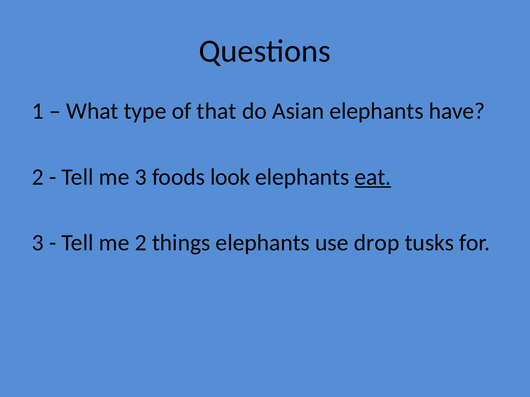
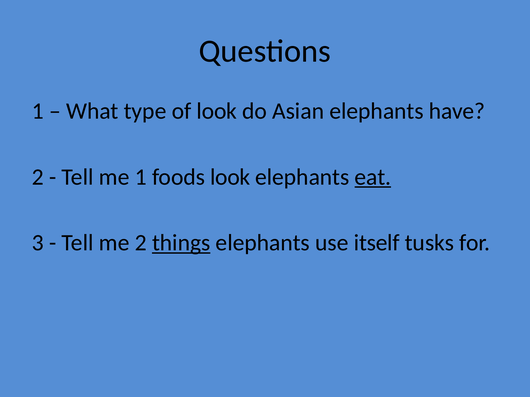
of that: that -> look (217, 111)
me 3: 3 -> 1 (141, 177)
things underline: none -> present (181, 243)
drop: drop -> itself (377, 243)
